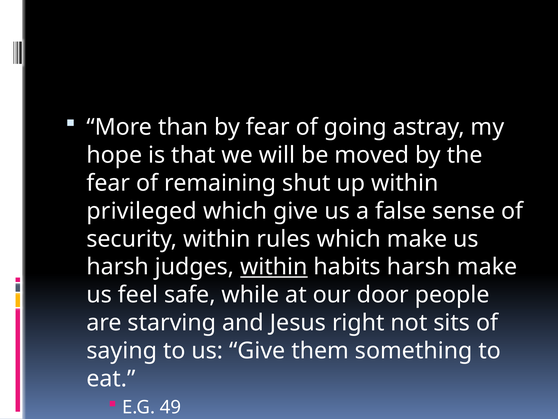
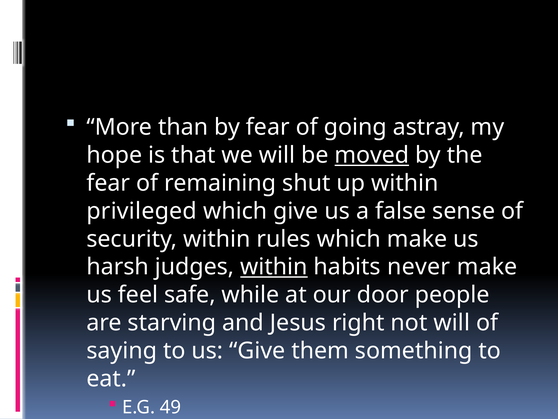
moved underline: none -> present (372, 155)
habits harsh: harsh -> never (419, 267)
not sits: sits -> will (452, 322)
